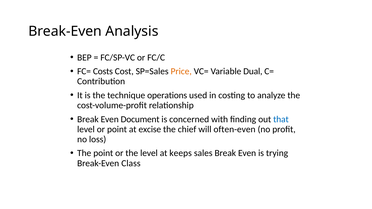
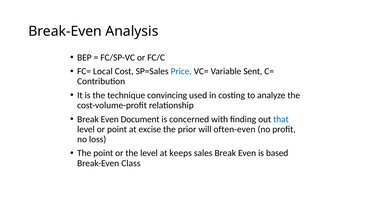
Costs: Costs -> Local (103, 71)
Price colour: orange -> blue (181, 71)
Dual: Dual -> Sent (253, 71)
operations: operations -> convincing (167, 95)
chief: chief -> prior (187, 129)
trying: trying -> based (277, 153)
